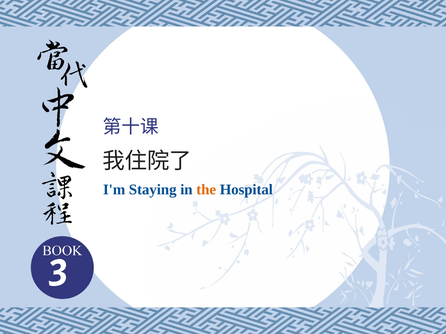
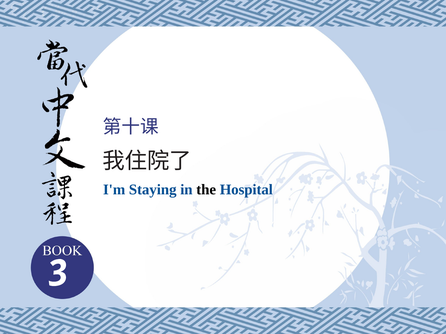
the colour: orange -> black (206, 190)
